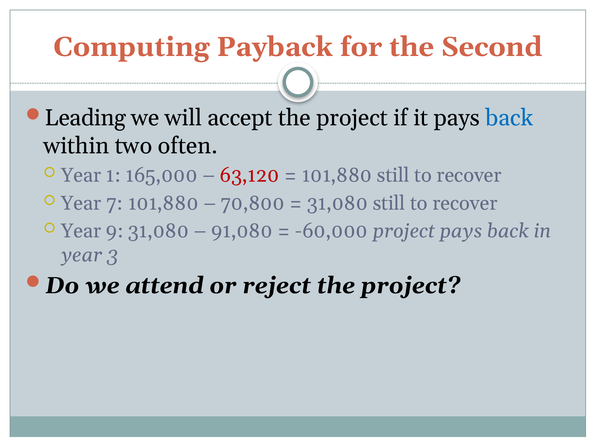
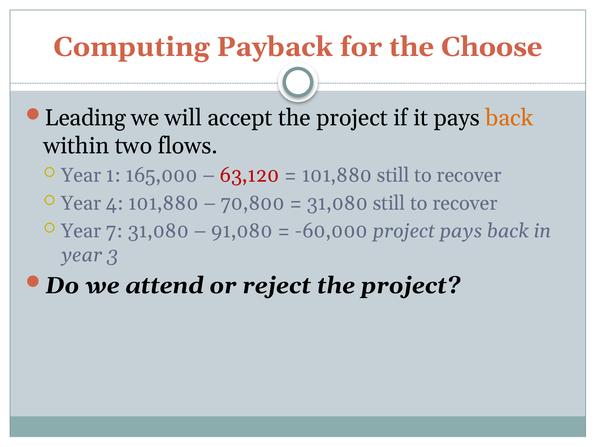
Second: Second -> Choose (492, 47)
back colour: blue -> orange (509, 118)
often: often -> flows (188, 146)
7: 7 -> 4 (115, 203)
9: 9 -> 7 (114, 231)
